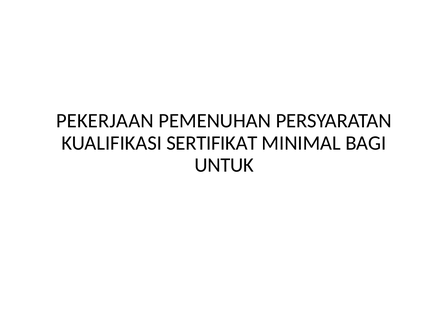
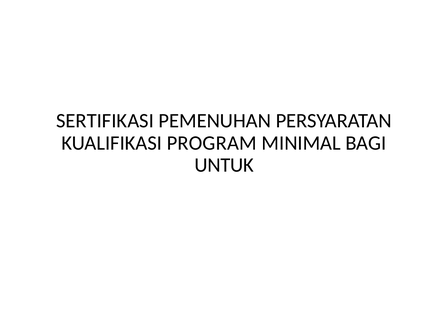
PEKERJAAN: PEKERJAAN -> SERTIFIKASI (105, 121)
SERTIFIKAT: SERTIFIKAT -> PROGRAM (212, 143)
